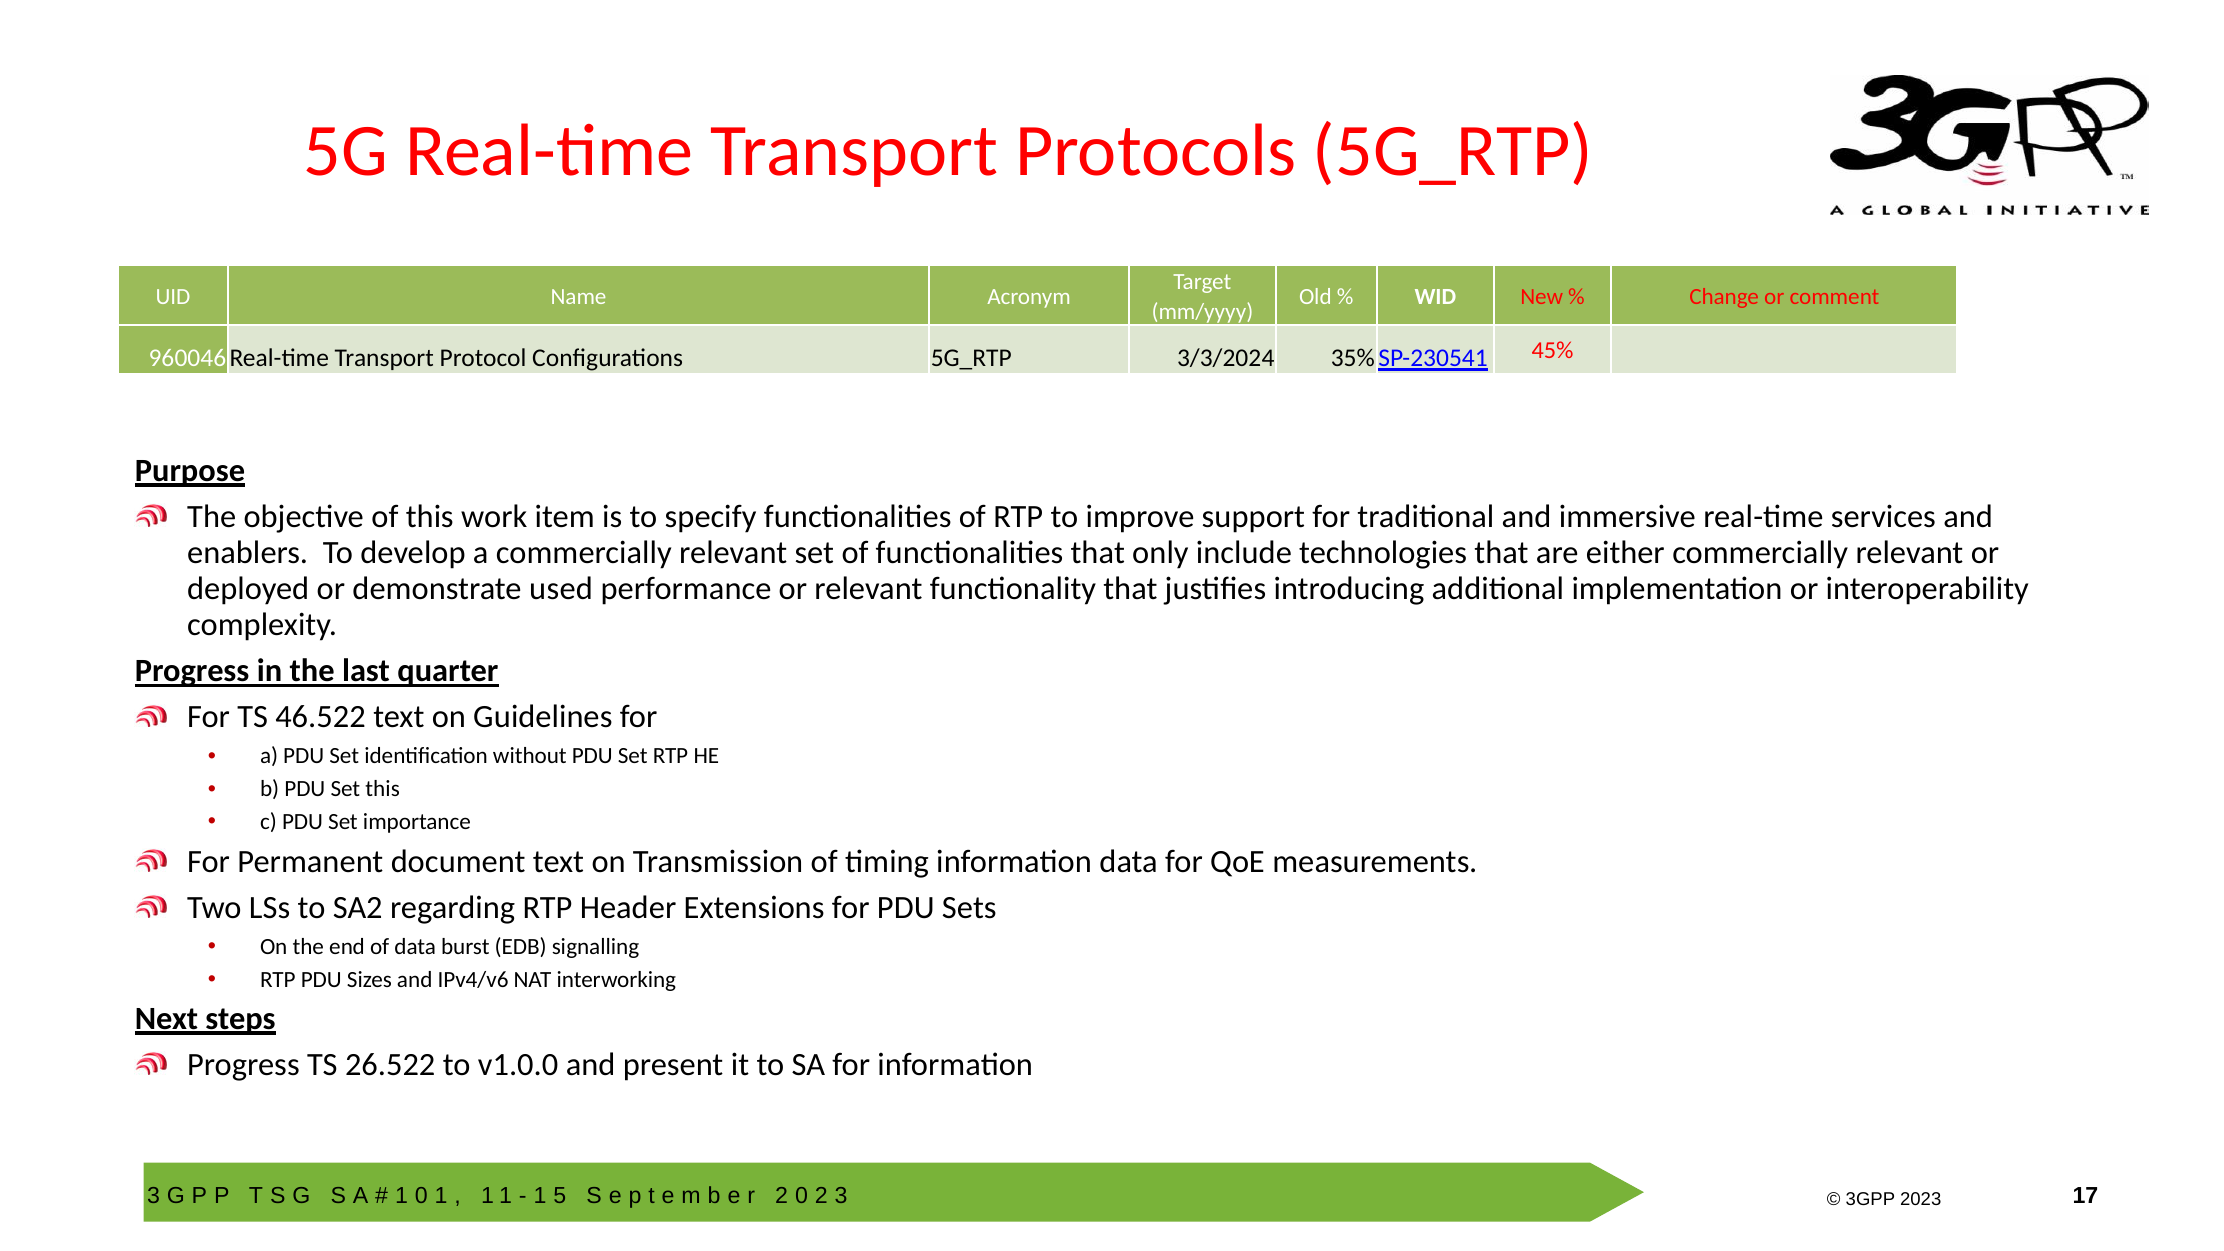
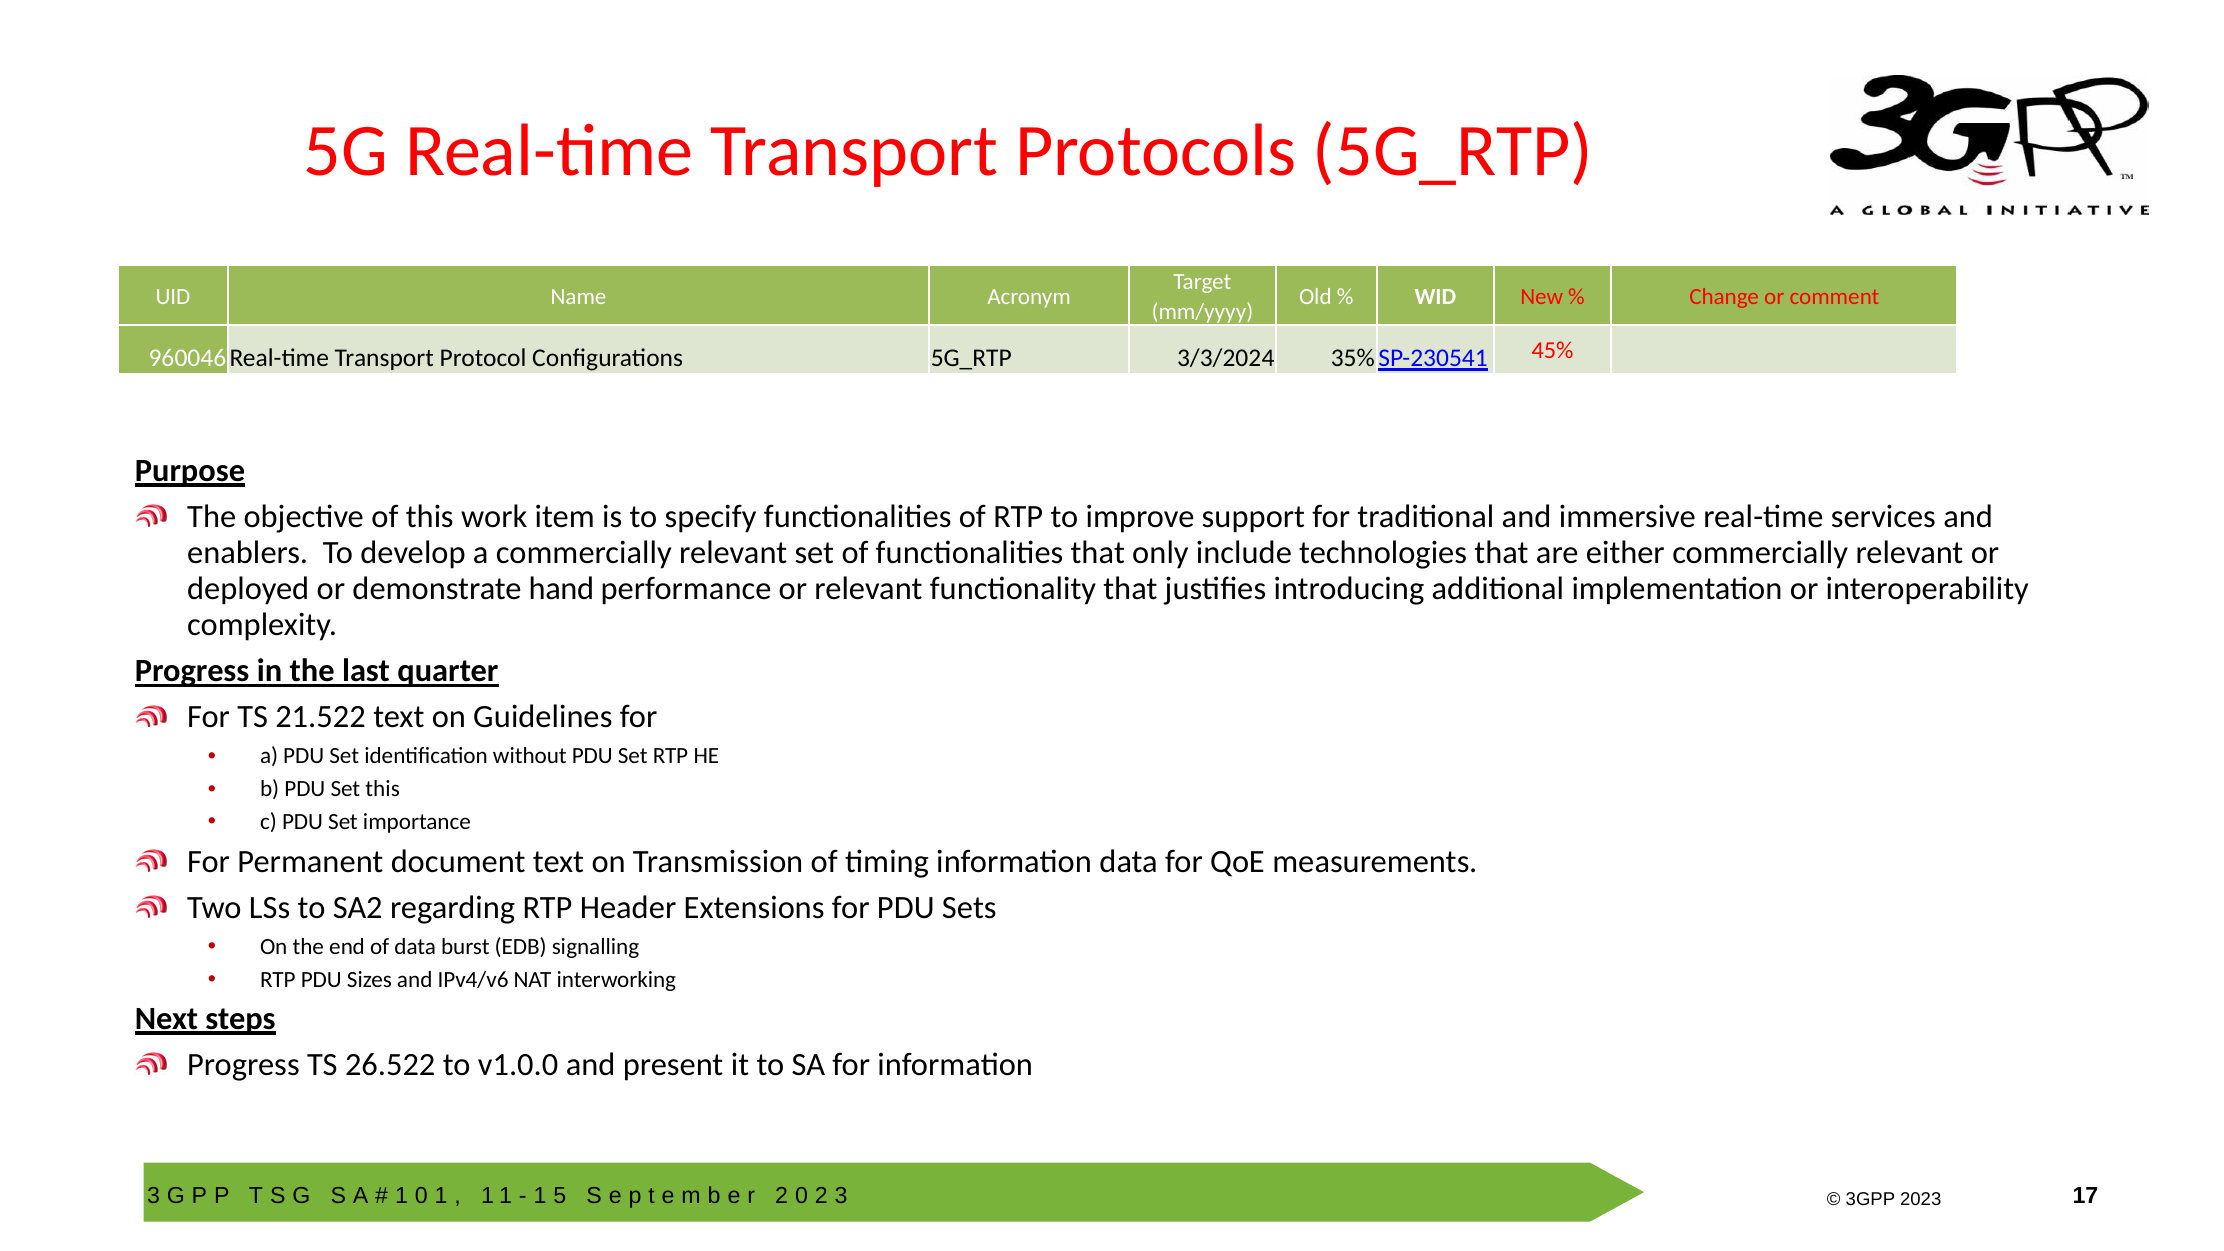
used: used -> hand (561, 589)
46.522: 46.522 -> 21.522 (321, 717)
